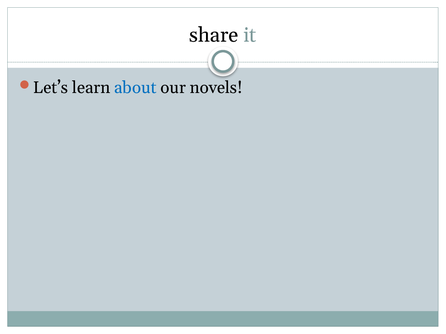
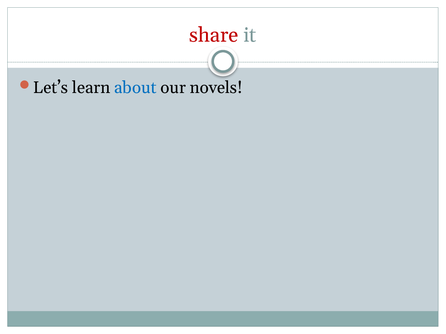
share colour: black -> red (214, 35)
